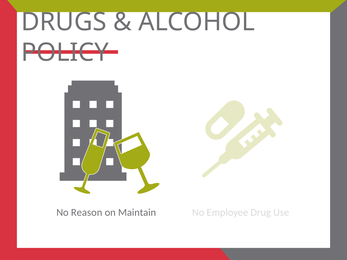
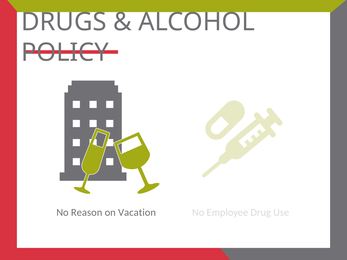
Maintain: Maintain -> Vacation (137, 213)
